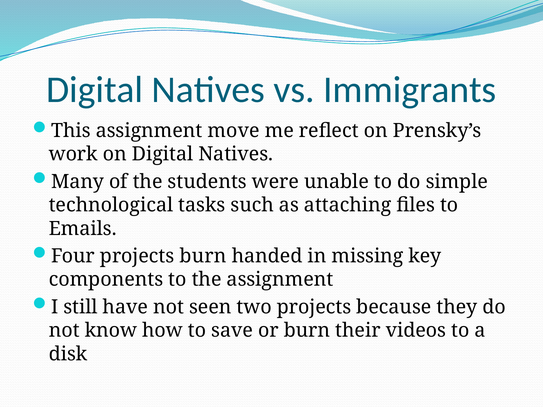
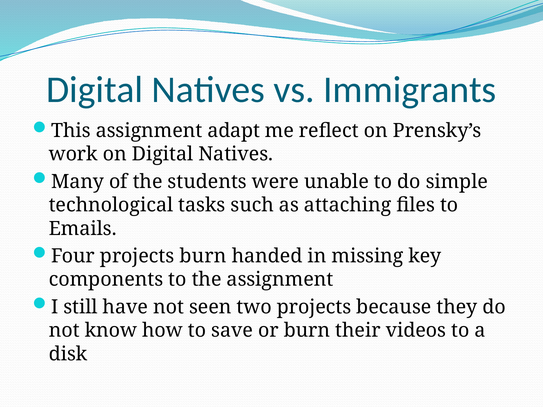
move: move -> adapt (234, 131)
